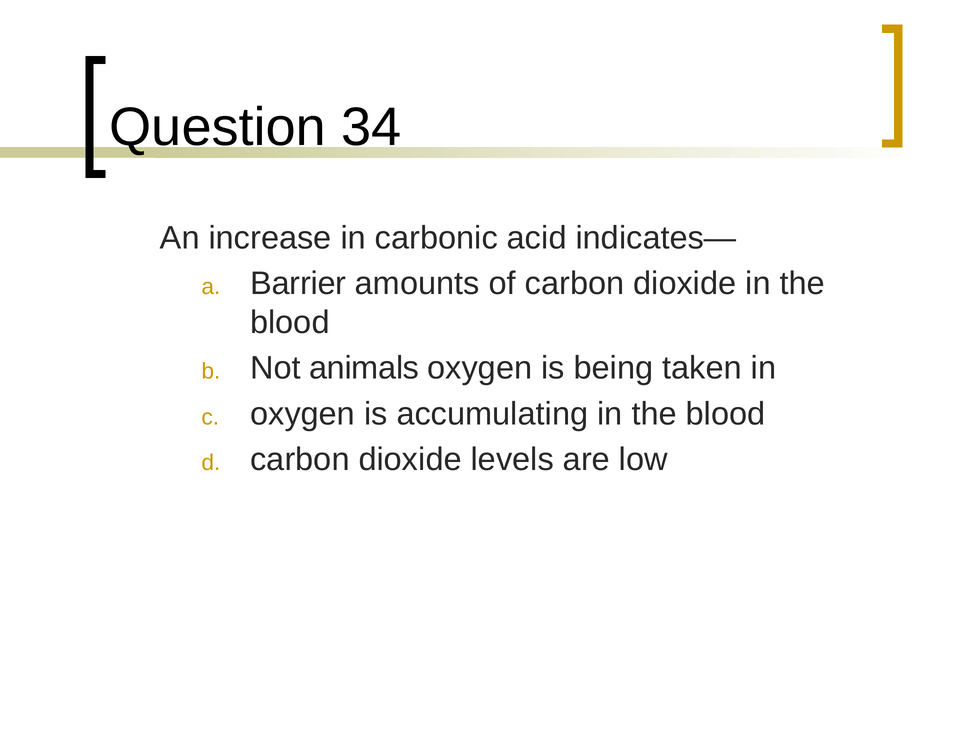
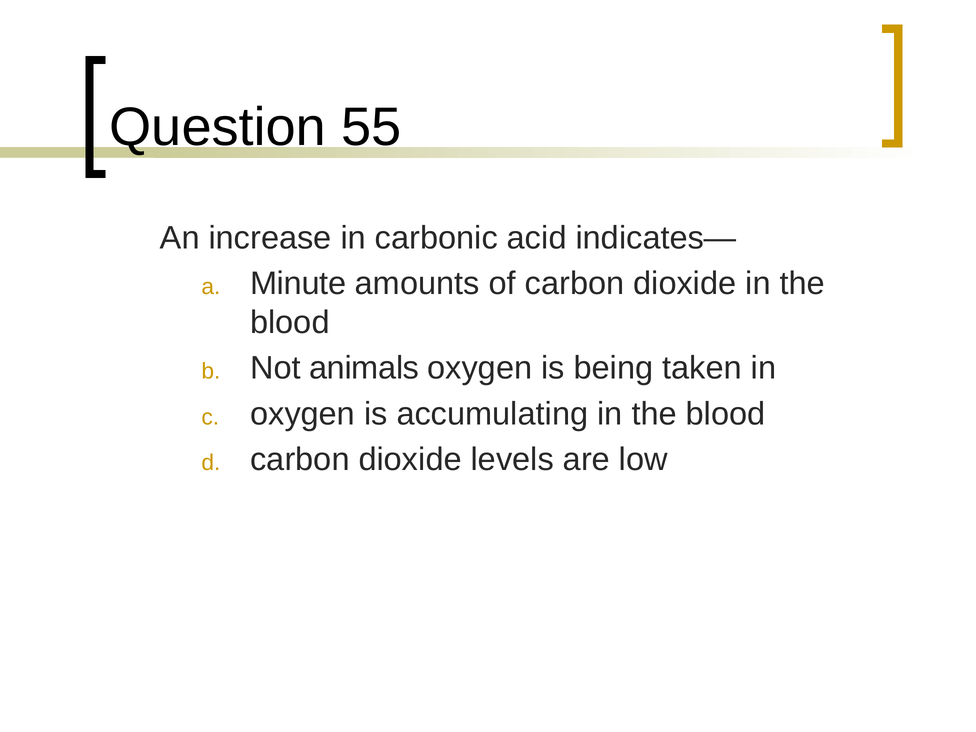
34: 34 -> 55 (371, 128)
Barrier: Barrier -> Minute (298, 284)
